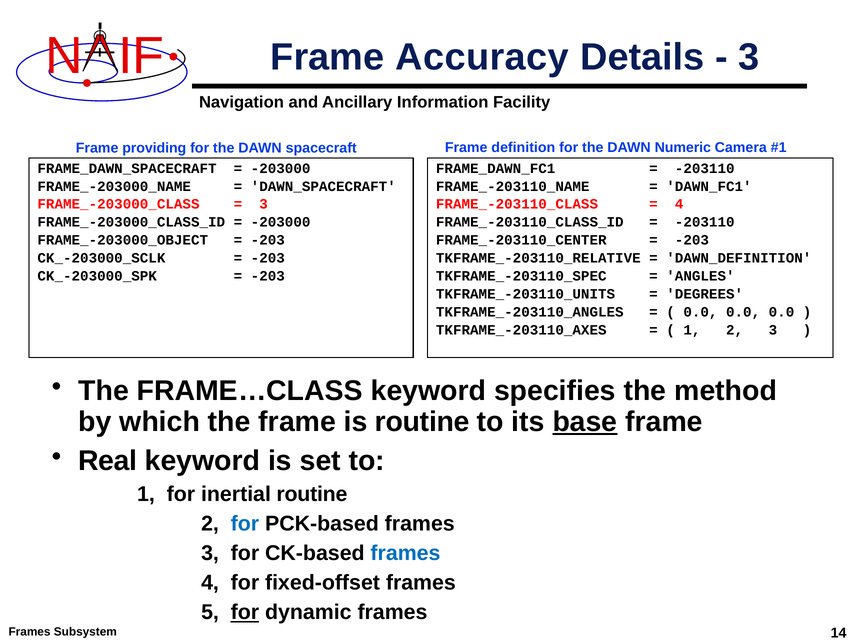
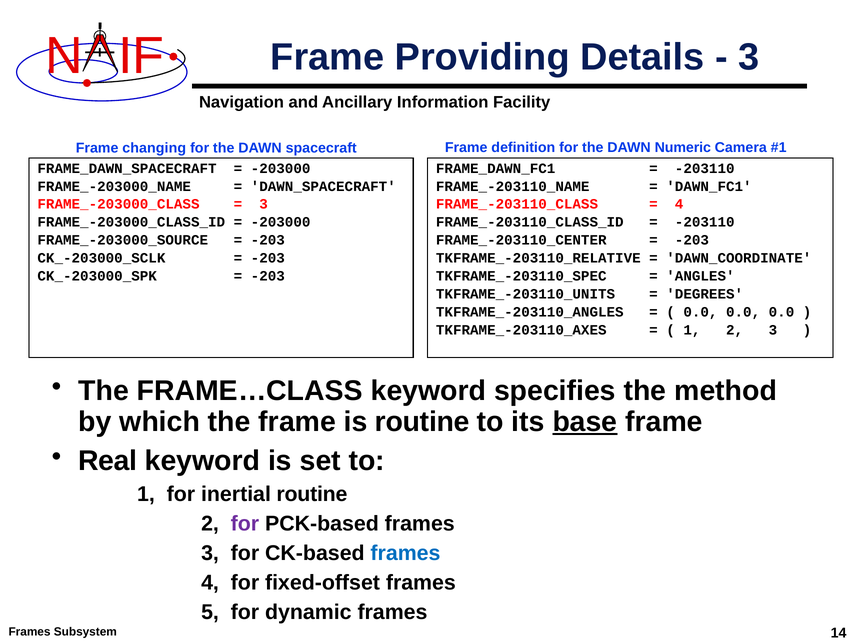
Accuracy: Accuracy -> Providing (482, 57)
providing: providing -> changing (154, 148)
FRAME_-203000_OBJECT: FRAME_-203000_OBJECT -> FRAME_-203000_SOURCE (123, 240)
DAWN_DEFINITION: DAWN_DEFINITION -> DAWN_COORDINATE (739, 258)
for colour: blue -> purple (245, 524)
for underline: present -> none (245, 612)
